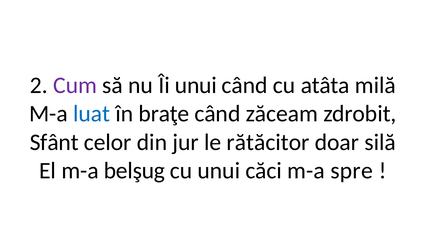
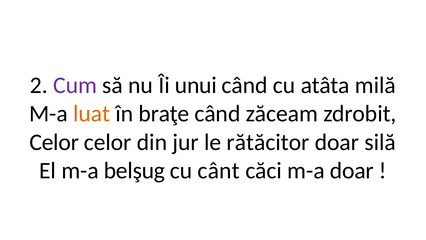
luat colour: blue -> orange (92, 114)
Sfânt: Sfânt -> Celor (54, 142)
cu unui: unui -> cânt (219, 170)
m-a spre: spre -> doar (352, 170)
